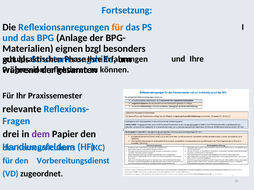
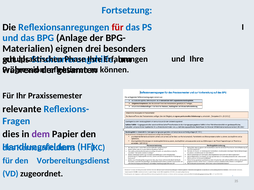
für colour: orange -> red (118, 27)
bzgl: bzgl -> drei (93, 49)
drei: drei -> dies (11, 134)
